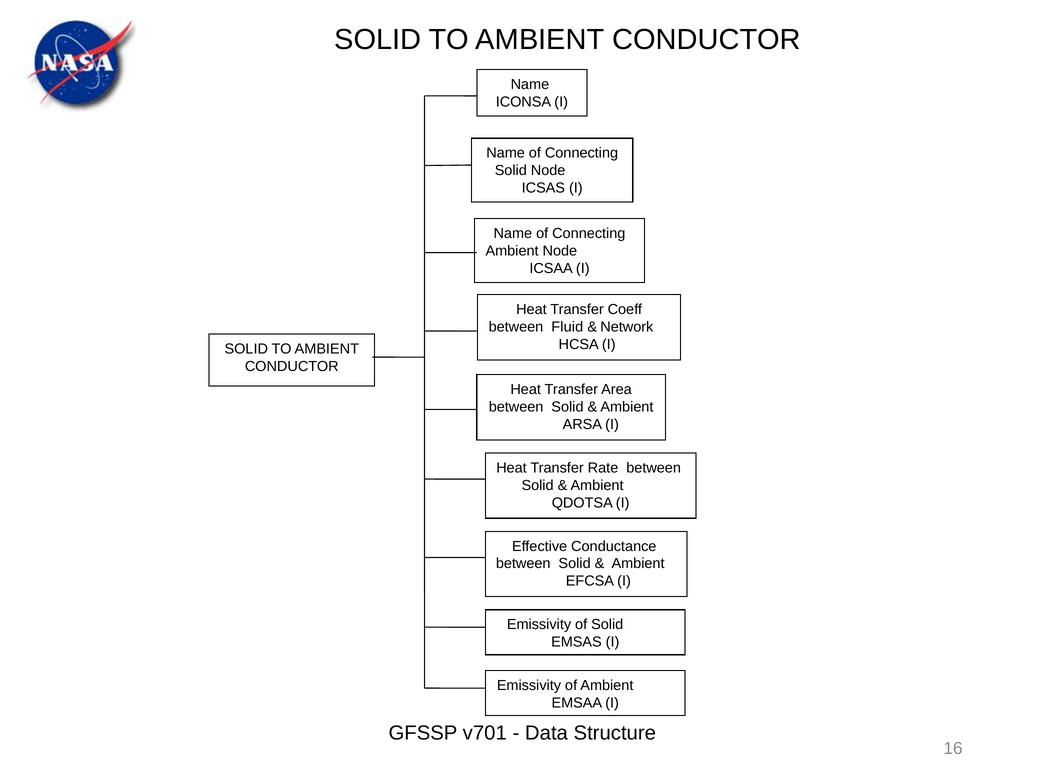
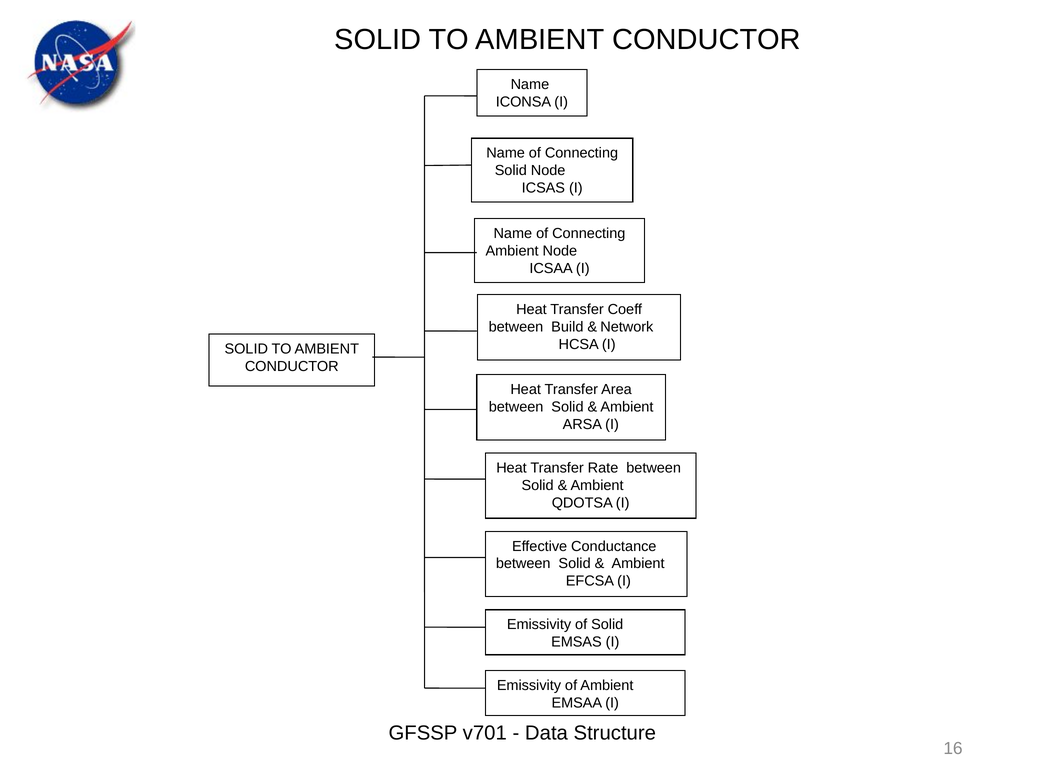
Fluid: Fluid -> Build (567, 327)
